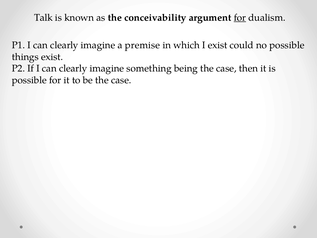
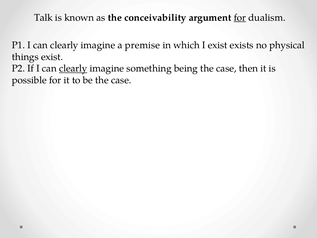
could: could -> exists (242, 45)
no possible: possible -> physical (287, 45)
clearly underline: none -> present (73, 68)
